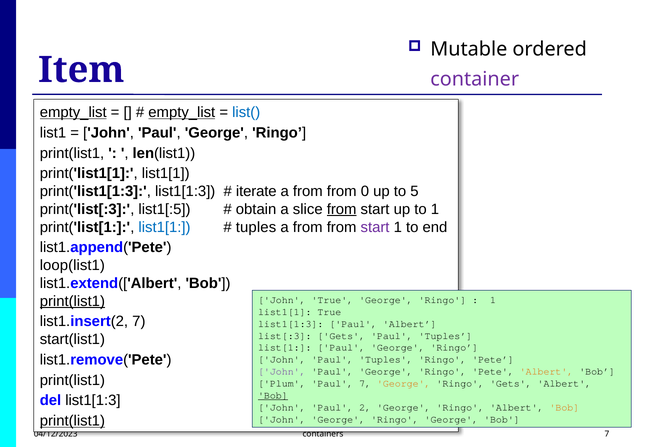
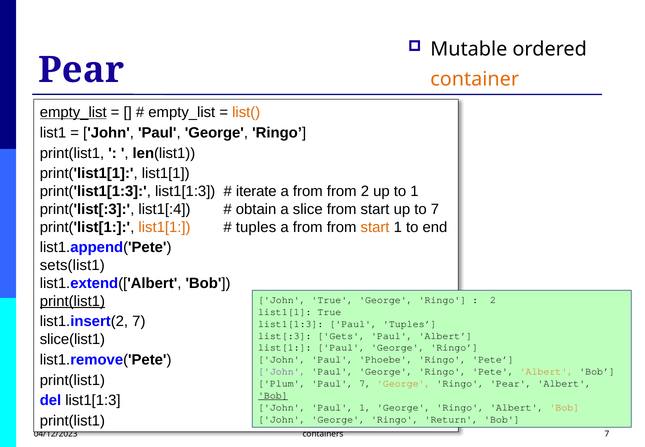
Item: Item -> Pear (81, 70)
container colour: purple -> orange (475, 79)
empty_list underline: present -> none (182, 112)
list( colour: blue -> orange (246, 112)
from 0: 0 -> 2 (365, 191)
to 5: 5 -> 1 (414, 191)
list1[:5: list1[:5 -> list1[:4 (164, 209)
from underline: present -> none (342, 209)
to 1: 1 -> 7 (435, 209)
list1[1 colour: blue -> orange (164, 227)
start colour: purple -> orange (375, 227)
loop(list1: loop(list1 -> sets(list1 (72, 265)
1: 1 -> 2 (493, 300)
Paul Albert: Albert -> Tuples (410, 324)
Tuples: Tuples -> Albert (445, 335)
start(list1: start(list1 -> slice(list1 (72, 339)
John Paul Tuples: Tuples -> Phoebe (386, 359)
Ringo Gets: Gets -> Pear (511, 383)
Paul 2: 2 -> 1 (365, 407)
print(list1 underline: present -> none (72, 420)
Ringo George: George -> Return (451, 419)
